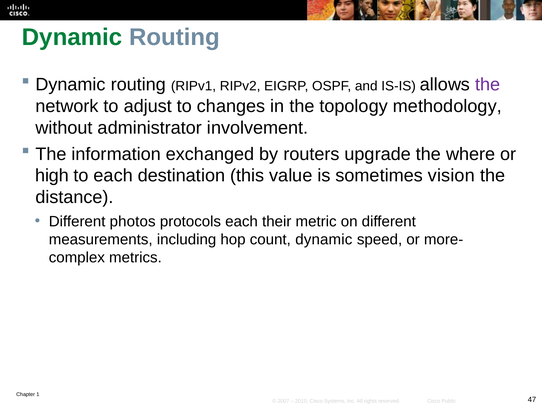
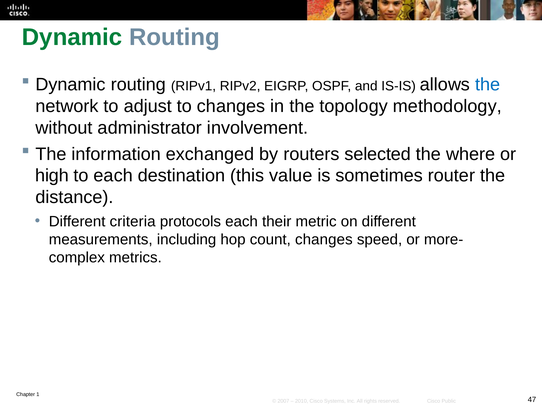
the colour: purple -> blue (488, 85)
upgrade: upgrade -> selected (378, 154)
vision: vision -> router (451, 176)
photos: photos -> criteria (133, 222)
count dynamic: dynamic -> changes (324, 240)
